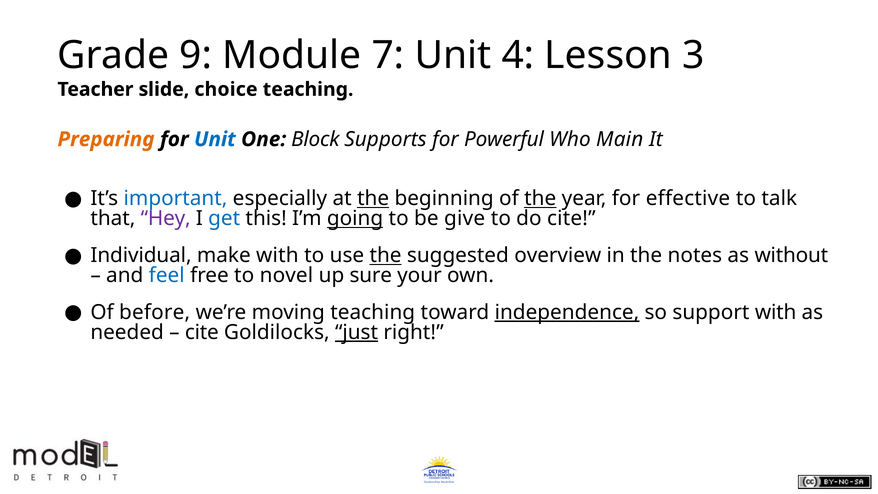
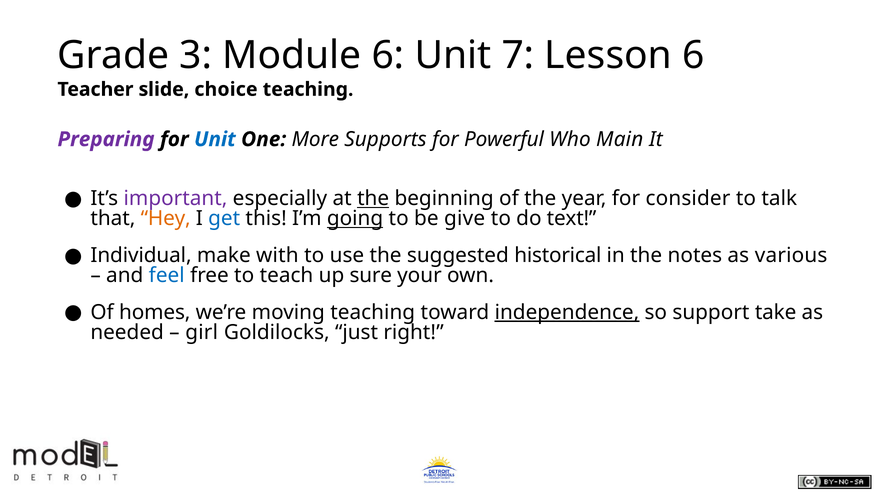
9: 9 -> 3 (196, 56)
Module 7: 7 -> 6 (388, 56)
4: 4 -> 7 (518, 56)
Lesson 3: 3 -> 6 (693, 56)
Preparing colour: orange -> purple (106, 139)
Block: Block -> More (315, 139)
important colour: blue -> purple (176, 199)
the underline: present -> none (540, 199)
effective: effective -> consider (688, 199)
Hey colour: purple -> orange (166, 218)
do cite: cite -> text (572, 218)
the underline: present -> none (386, 255)
overview: overview -> historical (558, 255)
without: without -> various (791, 255)
novel: novel -> teach (286, 275)
before: before -> homes (155, 312)
support with: with -> take (776, 312)
cite: cite -> girl (202, 332)
just underline: present -> none (357, 332)
